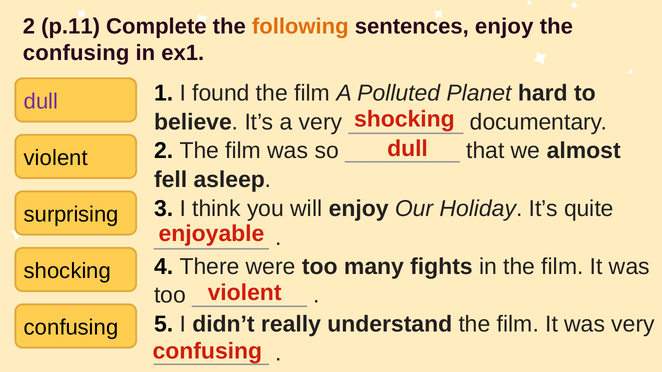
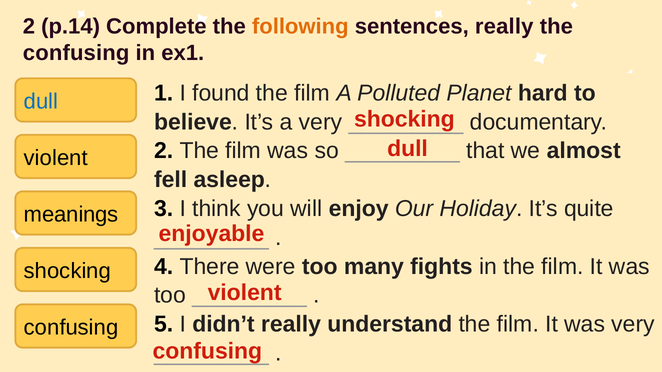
p.11: p.11 -> p.14 (71, 27)
sentences enjoy: enjoy -> really (504, 27)
dull colour: purple -> blue (41, 102)
surprising: surprising -> meanings (71, 215)
